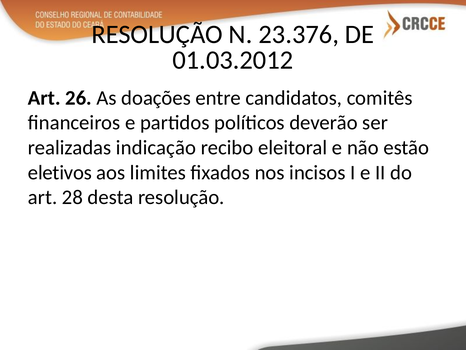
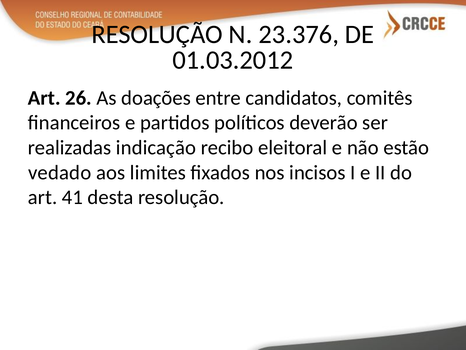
eletivos: eletivos -> vedado (60, 172)
28: 28 -> 41 (72, 197)
